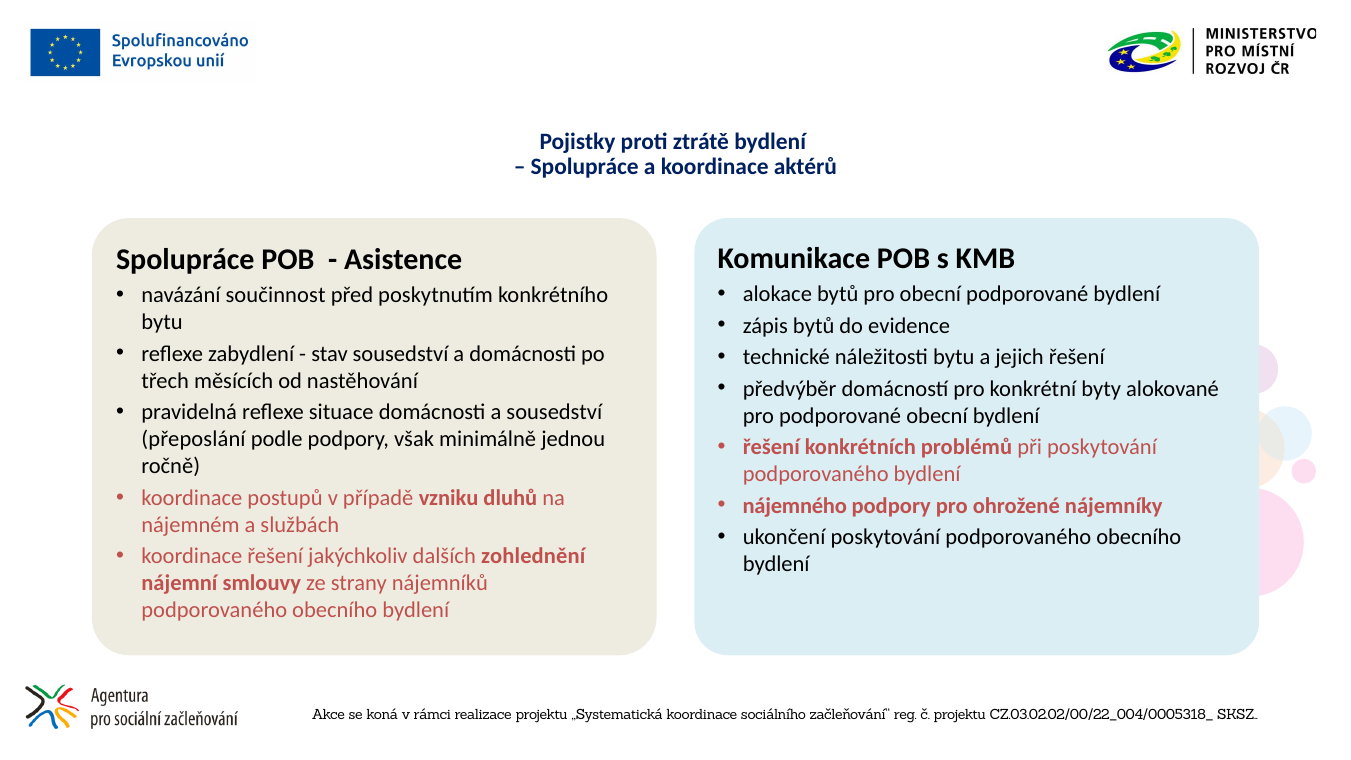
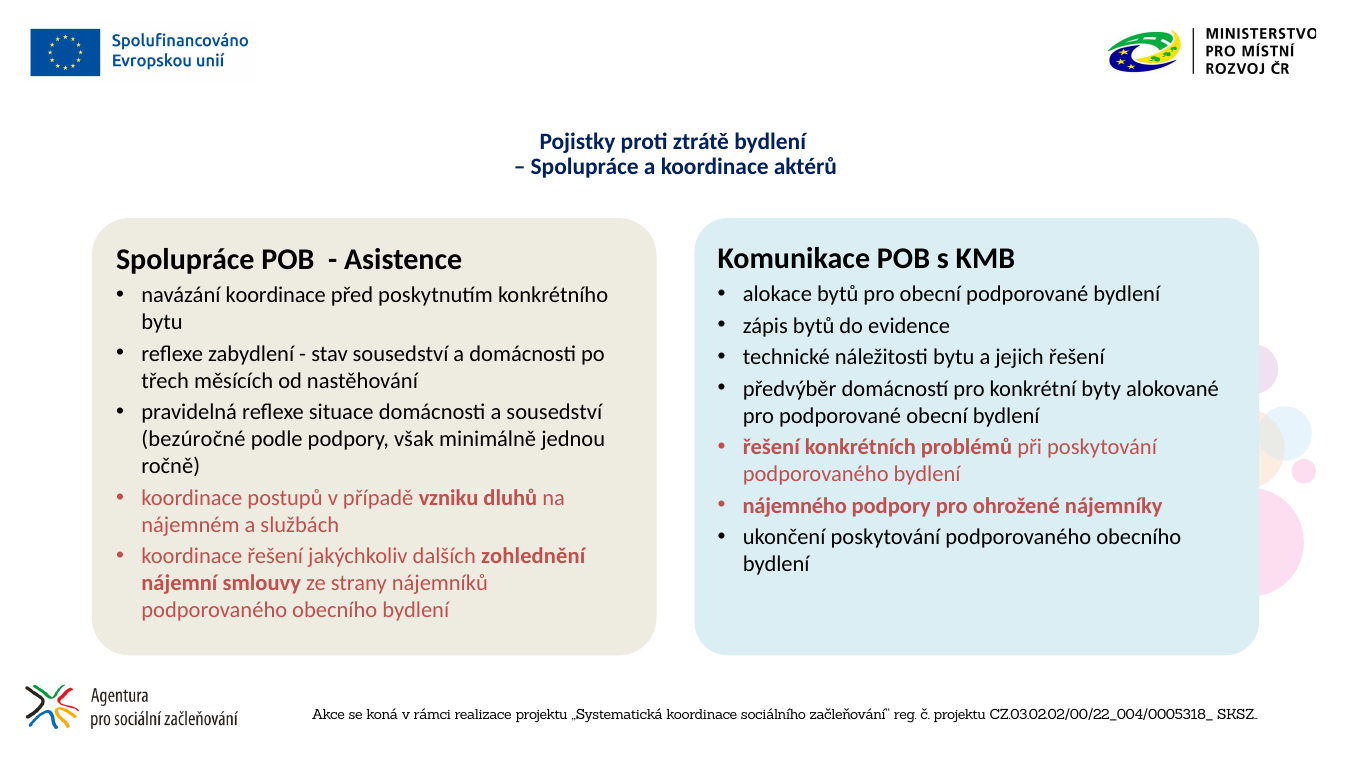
navázání součinnost: součinnost -> koordinace (276, 295)
přeposlání: přeposlání -> bezúročné (193, 439)
